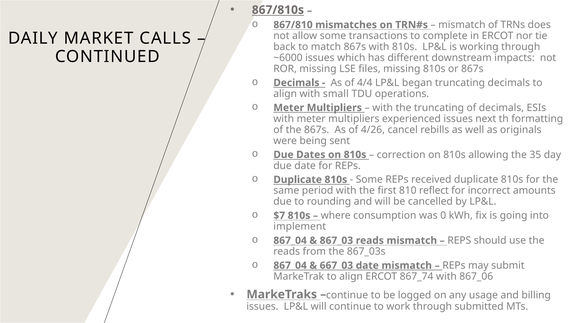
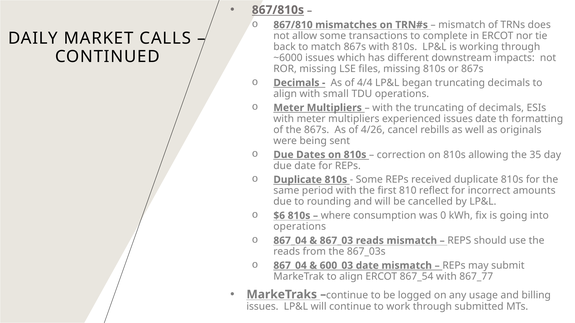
issues next: next -> date (486, 119)
$7: $7 -> $6 (279, 216)
implement: implement -> operations (300, 227)
667_03: 667_03 -> 600_03 (336, 266)
867_74: 867_74 -> 867_54 (417, 277)
867_06: 867_06 -> 867_77 (476, 277)
